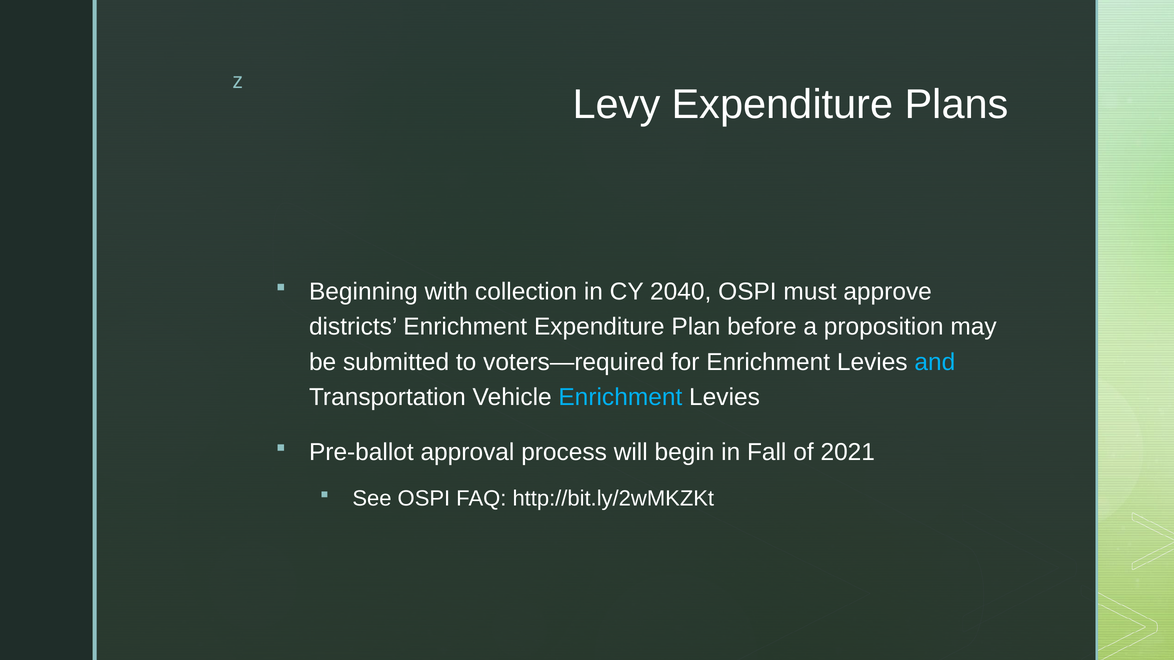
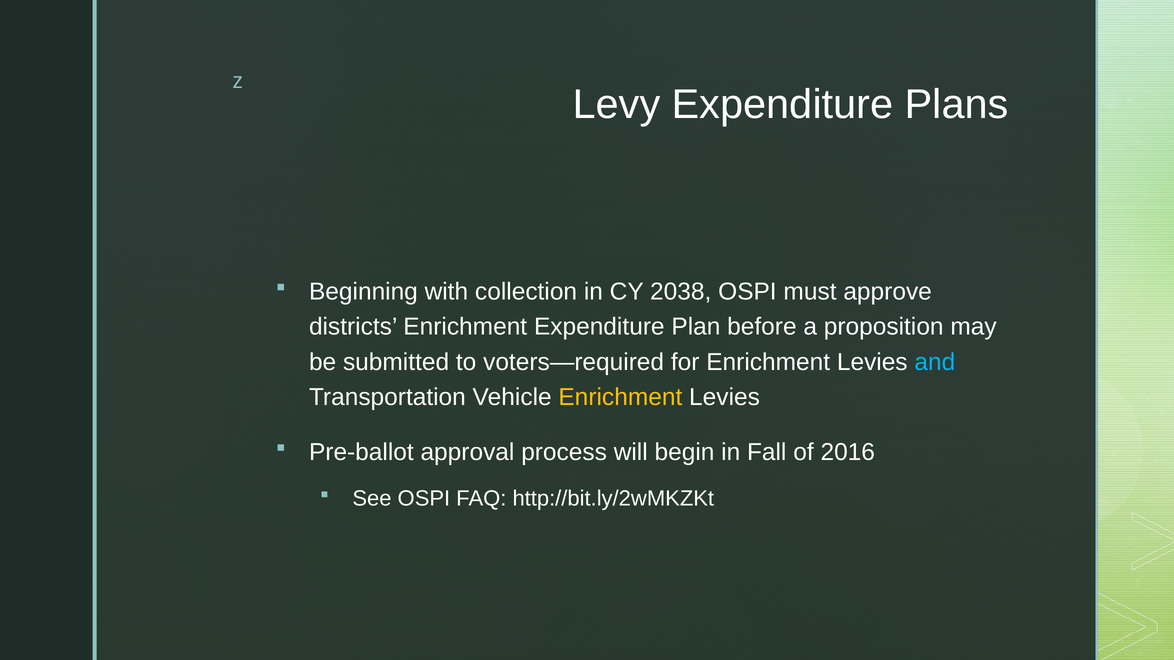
2040: 2040 -> 2038 (681, 292)
Enrichment colour: light blue -> yellow (620, 398)
2021: 2021 -> 2016 (848, 452)
